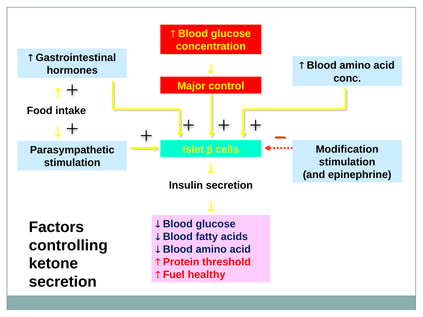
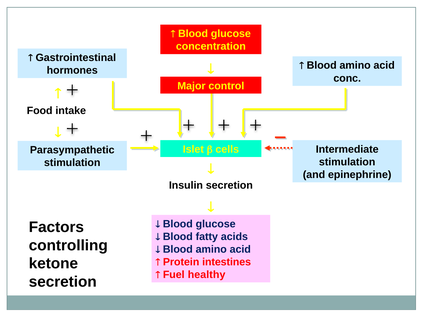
Modification: Modification -> Intermediate (347, 149)
threshold: threshold -> intestines (227, 262)
